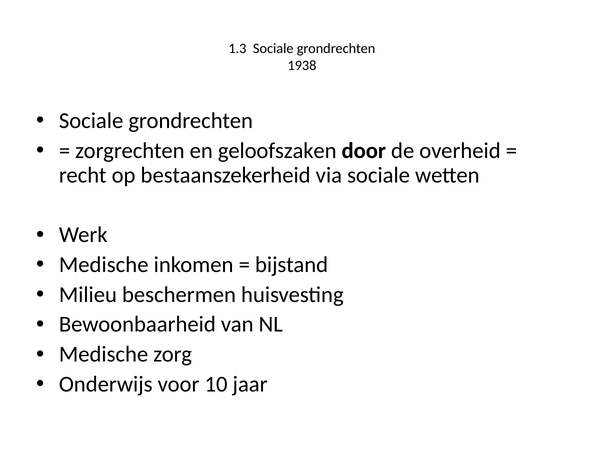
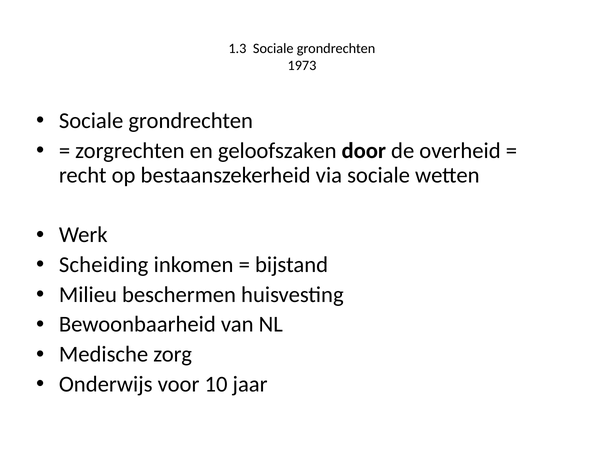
1938: 1938 -> 1973 (302, 65)
Medische: Medische -> Scheiding (104, 265)
